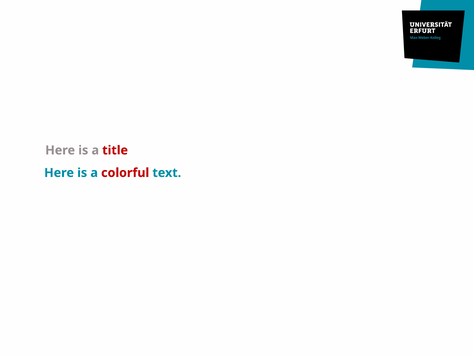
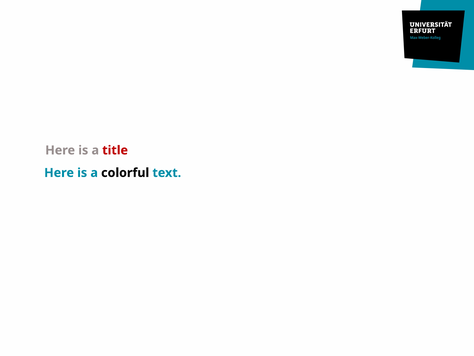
colorful colour: red -> black (125, 173)
